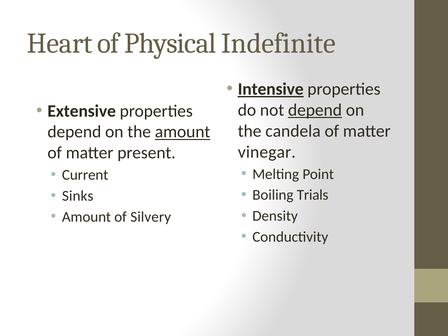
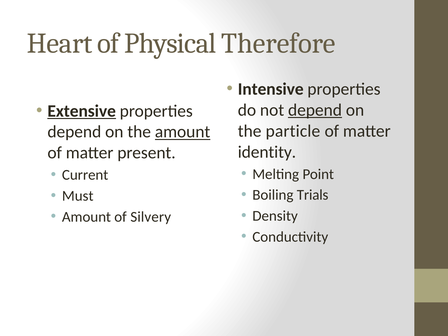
Indefinite: Indefinite -> Therefore (278, 43)
Intensive underline: present -> none (271, 89)
Extensive underline: none -> present (82, 111)
candela: candela -> particle (293, 131)
vinegar: vinegar -> identity (267, 152)
Sinks: Sinks -> Must (78, 196)
